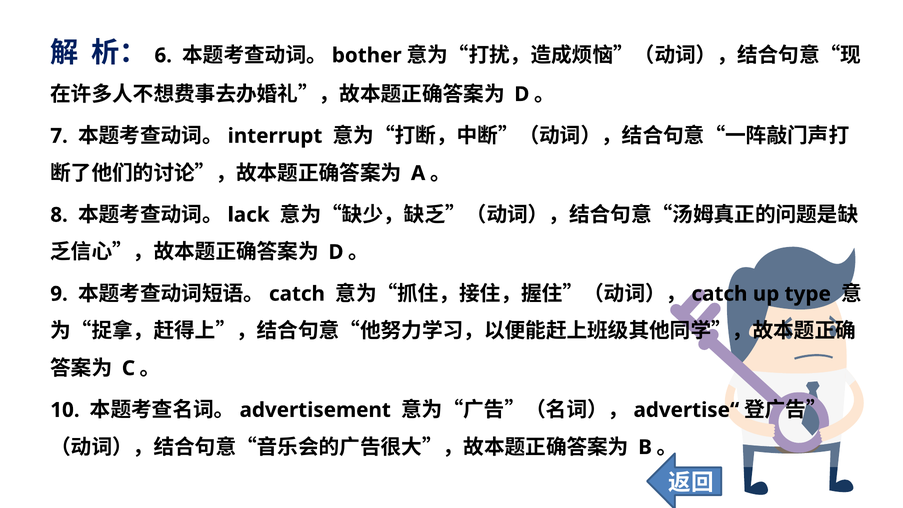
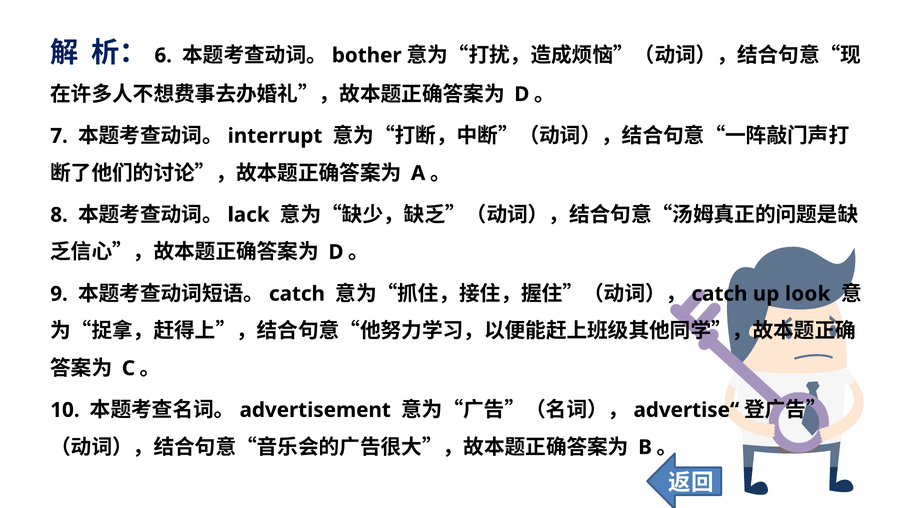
type: type -> look (808, 294)
